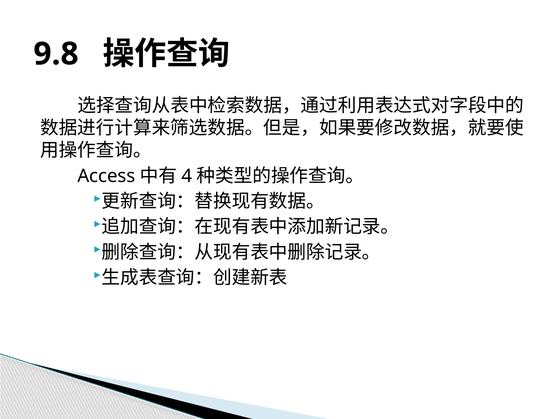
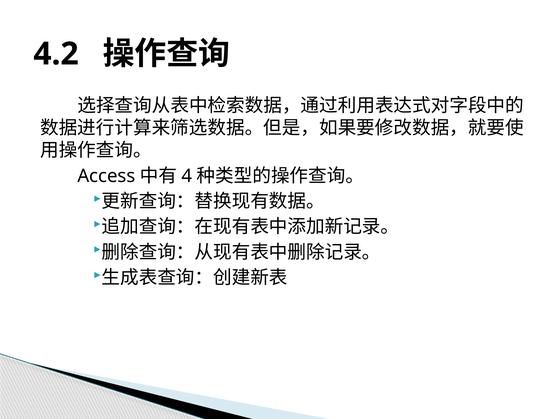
9.8: 9.8 -> 4.2 (56, 54)
